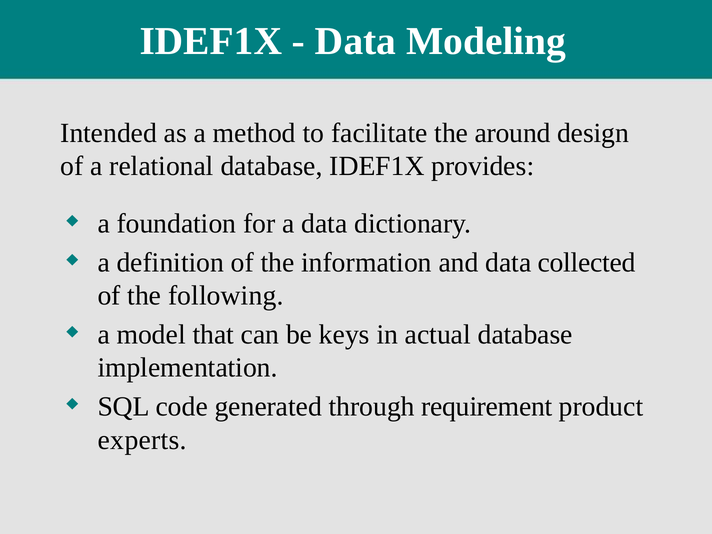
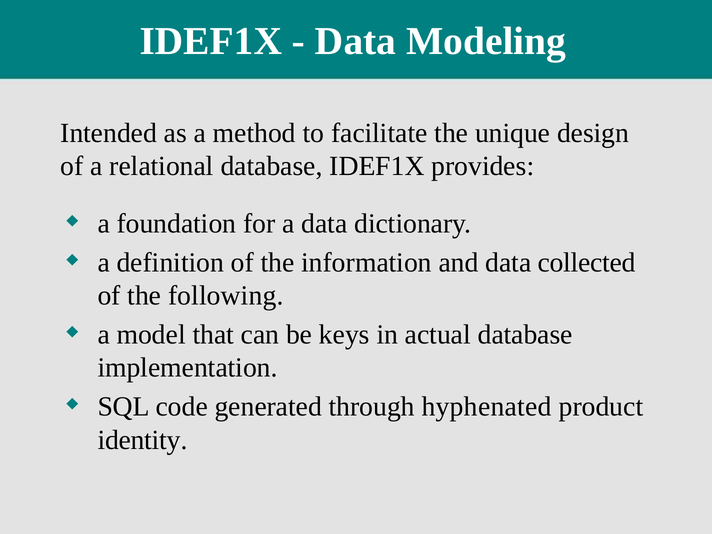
around: around -> unique (513, 133)
requirement: requirement -> hyphenated (487, 407)
experts: experts -> identity (142, 440)
